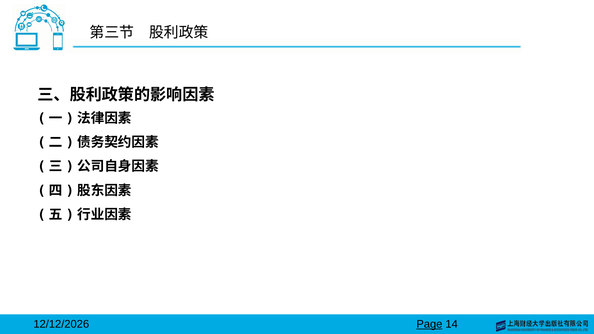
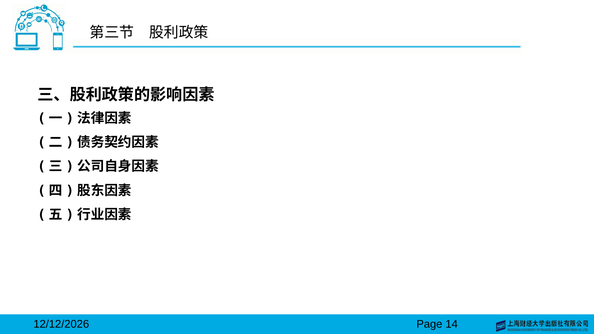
Page underline: present -> none (429, 324)
